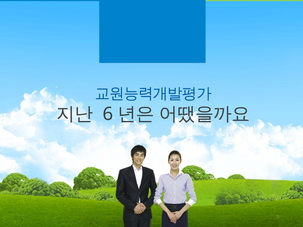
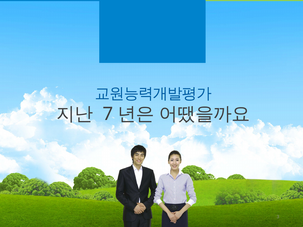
6: 6 -> 7 (108, 114)
